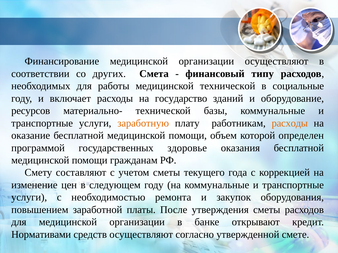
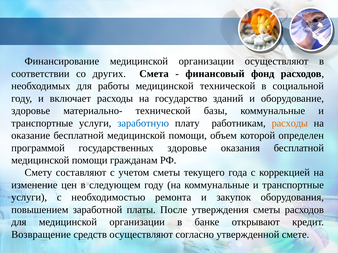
типу: типу -> фонд (263, 74)
социальные: социальные -> социальной (298, 86)
ресурсов: ресурсов -> здоровье (31, 111)
заработную colour: orange -> blue (143, 123)
Нормативами: Нормативами -> Возвращение (41, 235)
